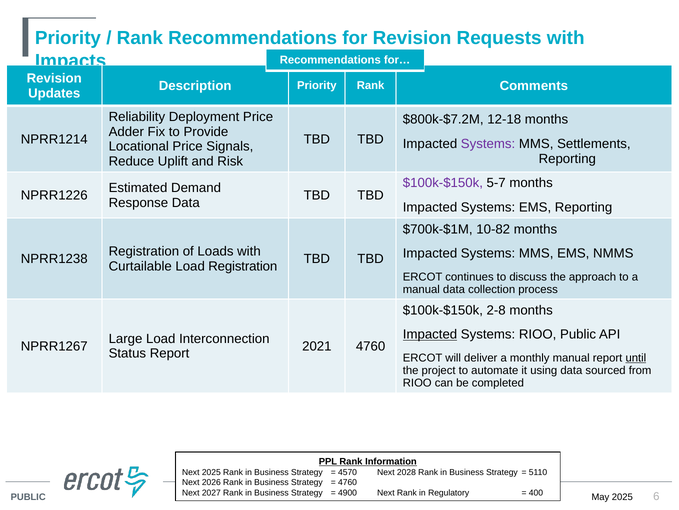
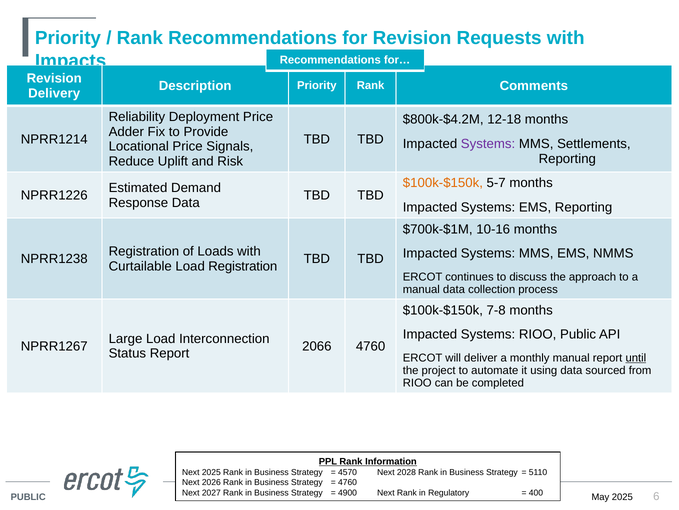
Updates: Updates -> Delivery (54, 93)
$800k-$7.2M: $800k-$7.2M -> $800k-$4.2M (443, 119)
$100k-$150k colour: purple -> orange (443, 183)
10-82: 10-82 -> 10-16 (493, 229)
2-8: 2-8 -> 7-8 (496, 310)
Impacted underline: present -> none (430, 334)
2021: 2021 -> 2066 (317, 346)
